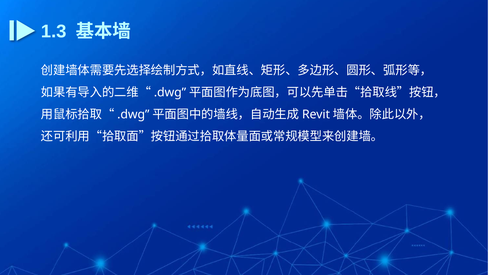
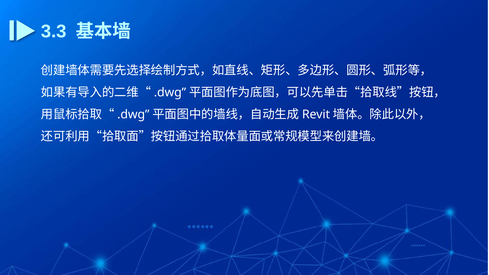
1.3: 1.3 -> 3.3 (54, 31)
